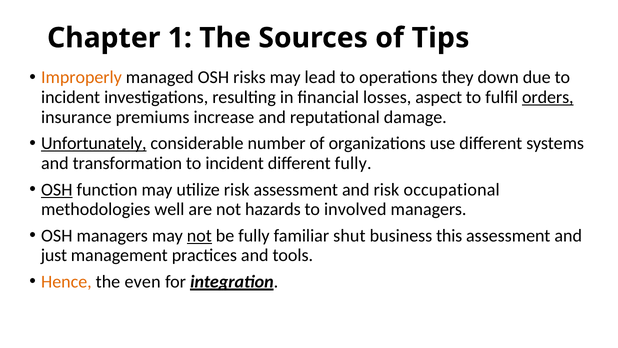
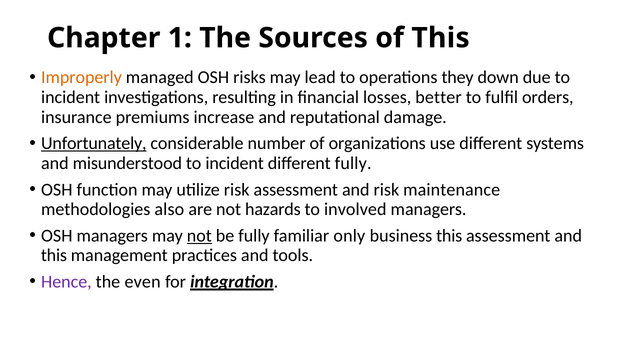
of Tips: Tips -> This (441, 38)
aspect: aspect -> better (439, 97)
orders underline: present -> none (548, 97)
transformation: transformation -> misunderstood (127, 163)
OSH underline: present -> none (57, 189)
occupational: occupational -> maintenance (452, 189)
well: well -> also (169, 209)
shut: shut -> only (349, 235)
just: just -> this (54, 255)
Hence colour: orange -> purple (66, 282)
